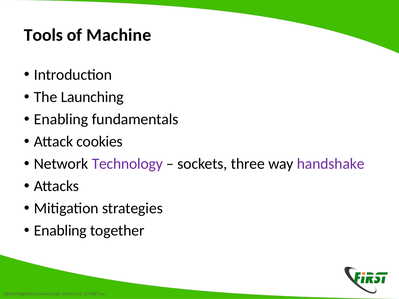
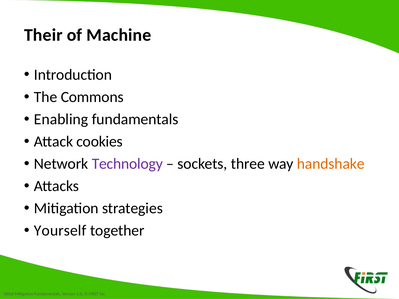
Tools: Tools -> Their (43, 35)
Launching: Launching -> Commons (92, 97)
handshake colour: purple -> orange (331, 164)
Enabling: Enabling -> Yourself (60, 231)
